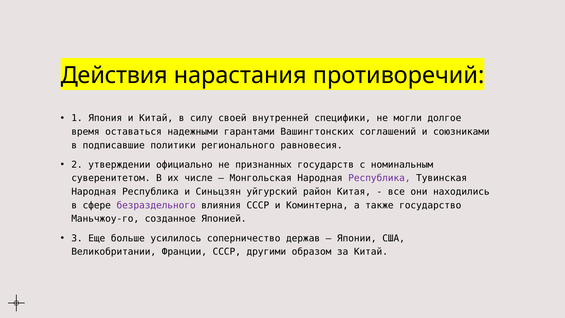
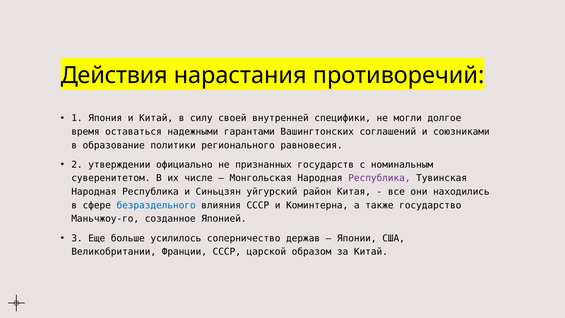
подписавшие: подписавшие -> образование (114, 145)
безраздельного colour: purple -> blue (156, 205)
другими: другими -> царской (266, 252)
